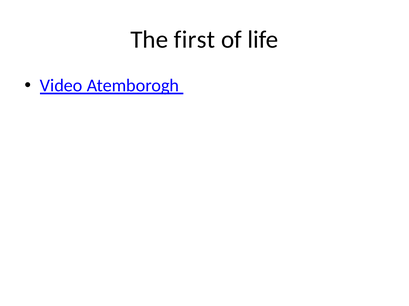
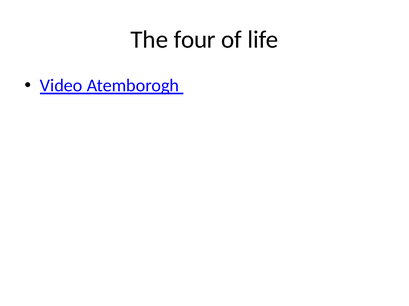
first: first -> four (195, 40)
